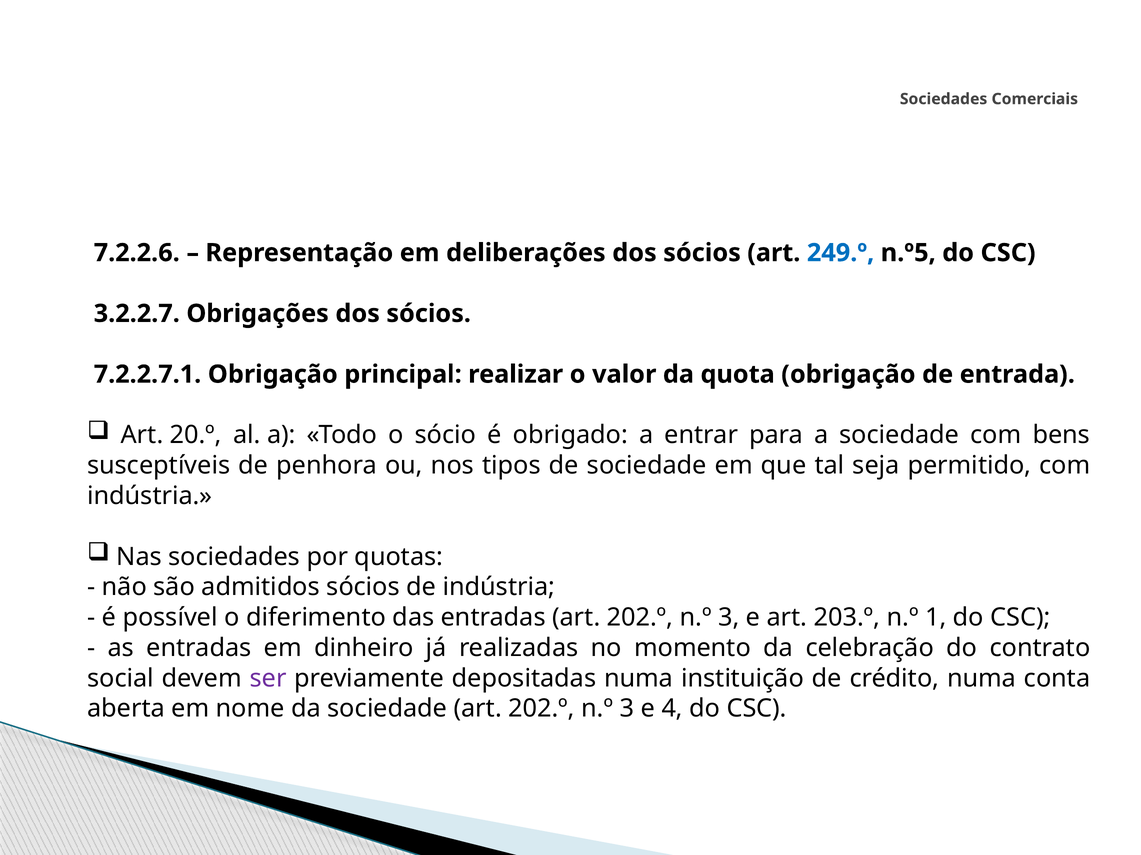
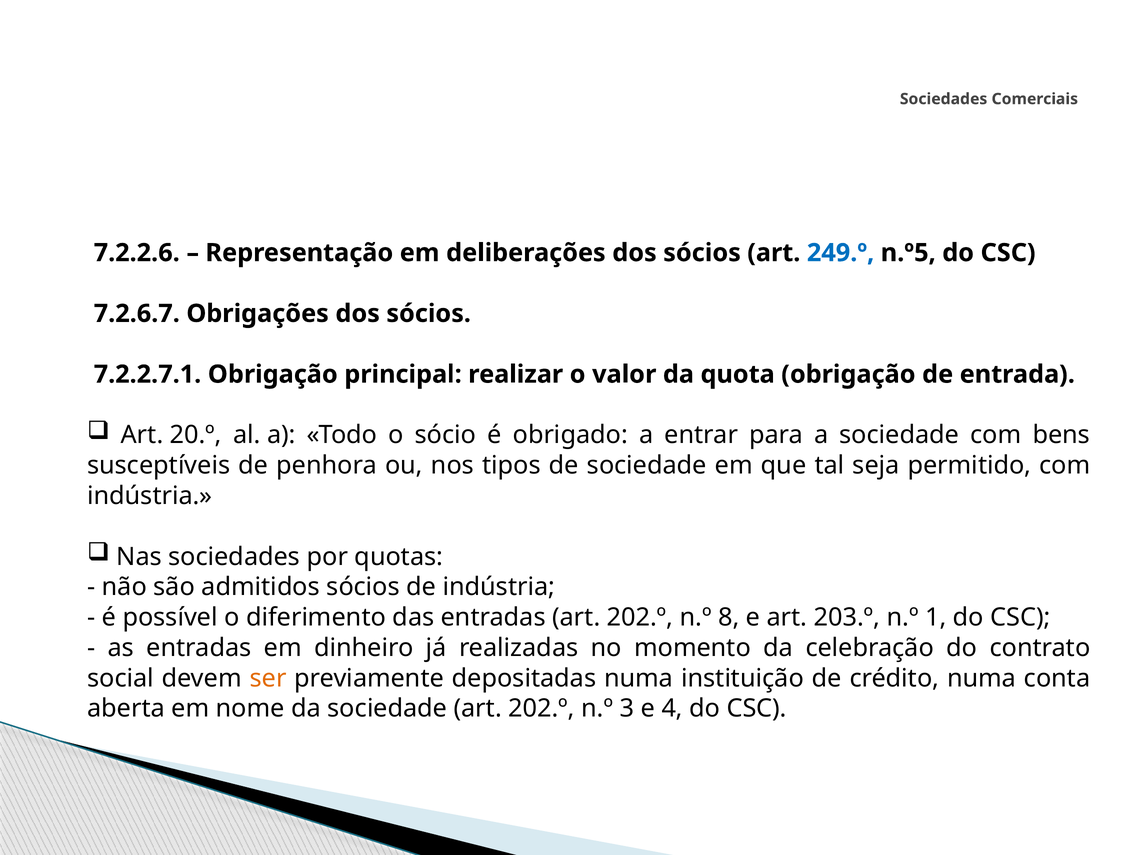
3.2.2.7: 3.2.2.7 -> 7.2.6.7 (137, 314)
3: 3 -> 8 (729, 618)
ser colour: purple -> orange (268, 679)
